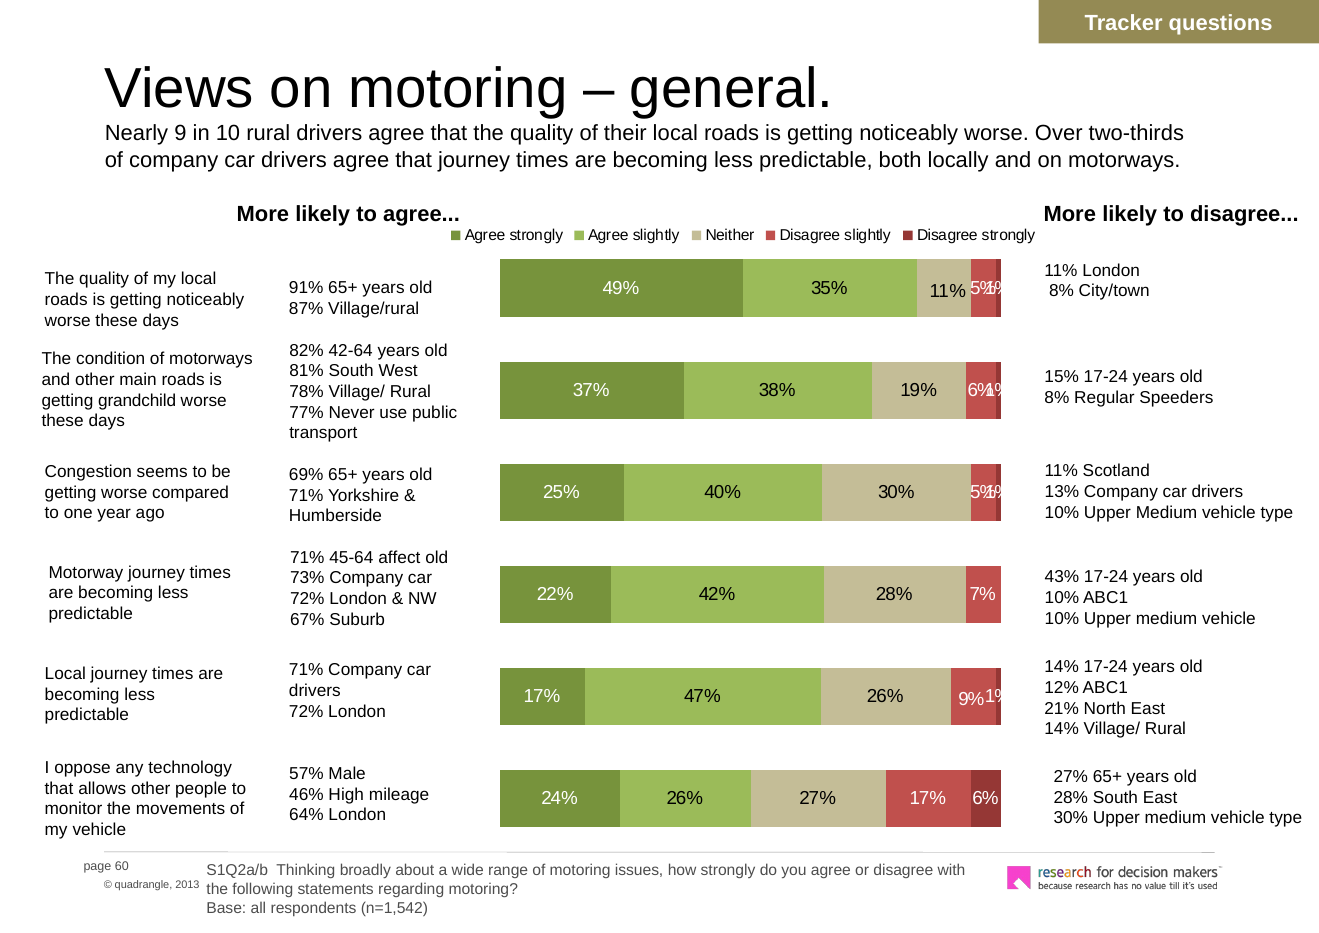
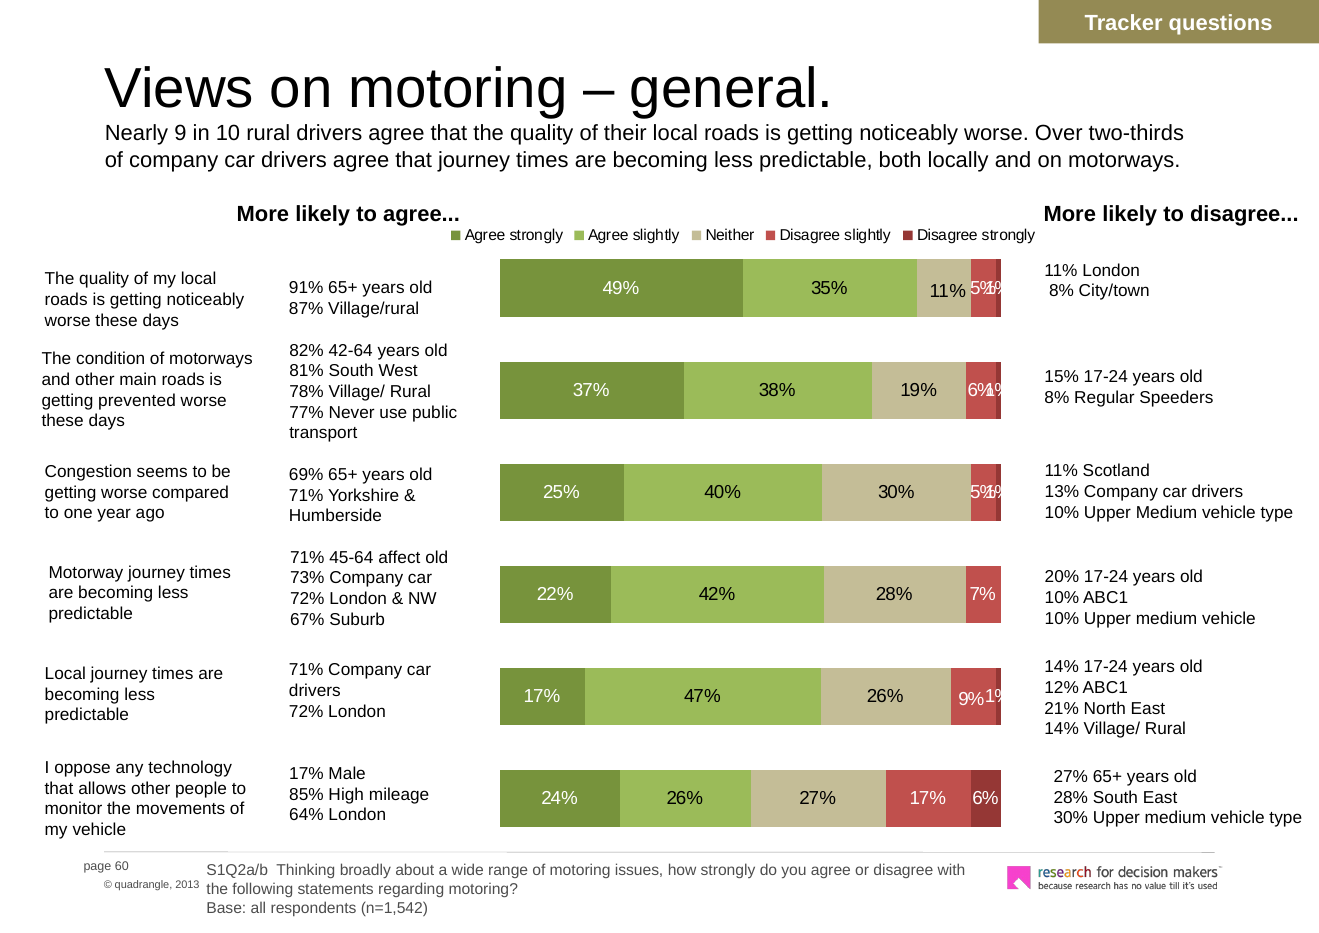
grandchild: grandchild -> prevented (137, 401)
43%: 43% -> 20% (1062, 577)
57%: 57% -> 17% (306, 774)
46%: 46% -> 85% (306, 795)
